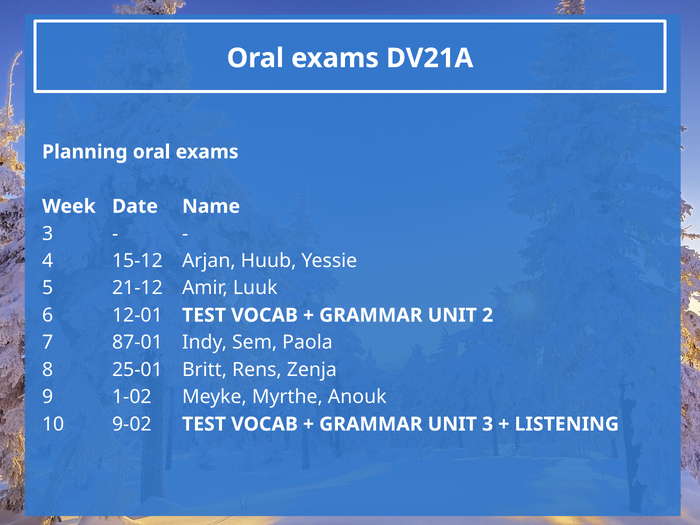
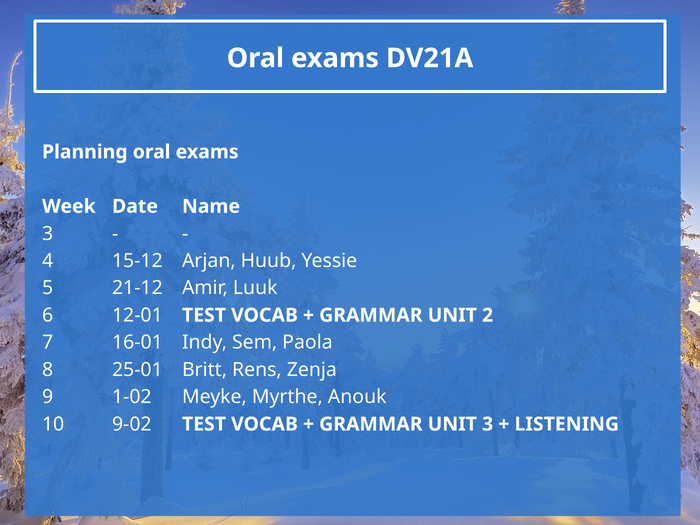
87-01: 87-01 -> 16-01 (137, 343)
